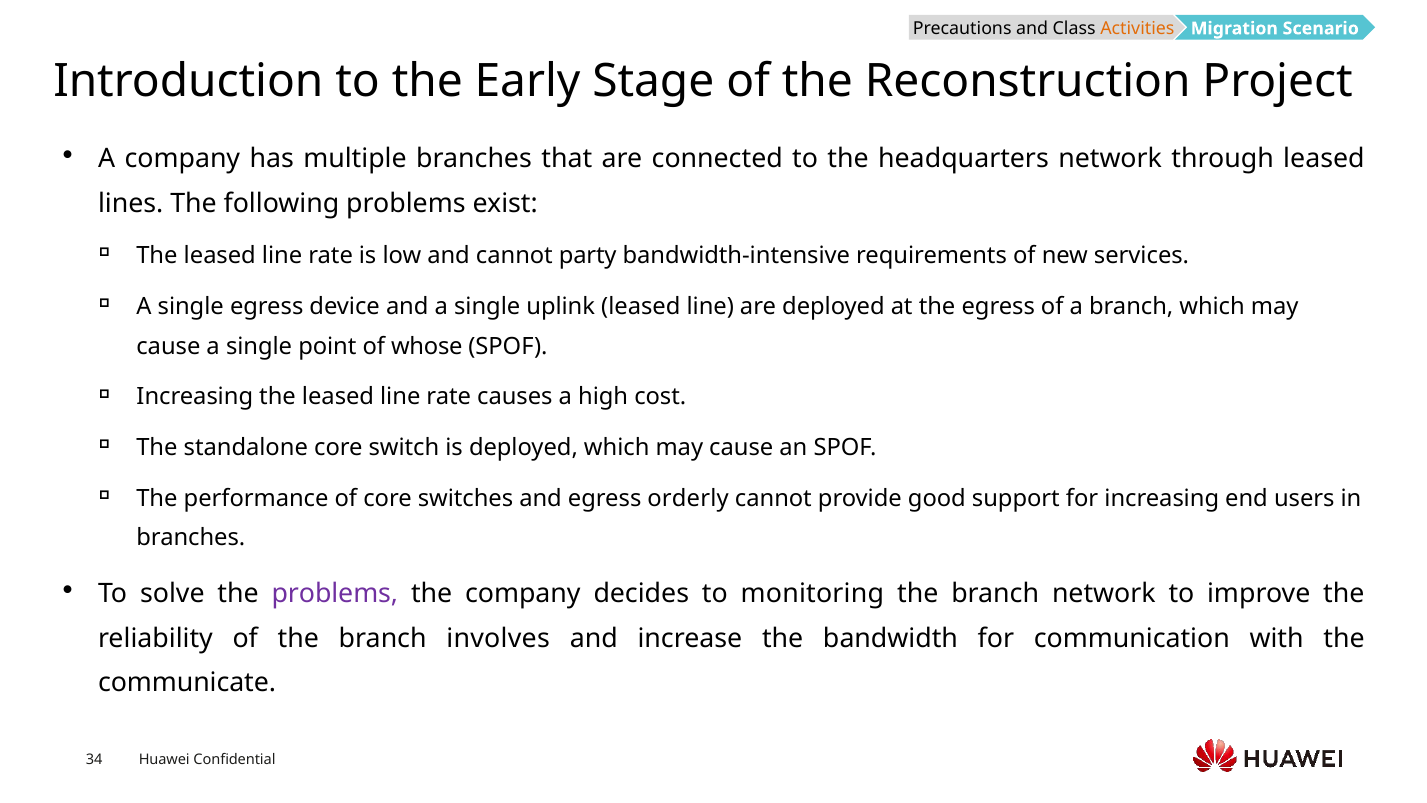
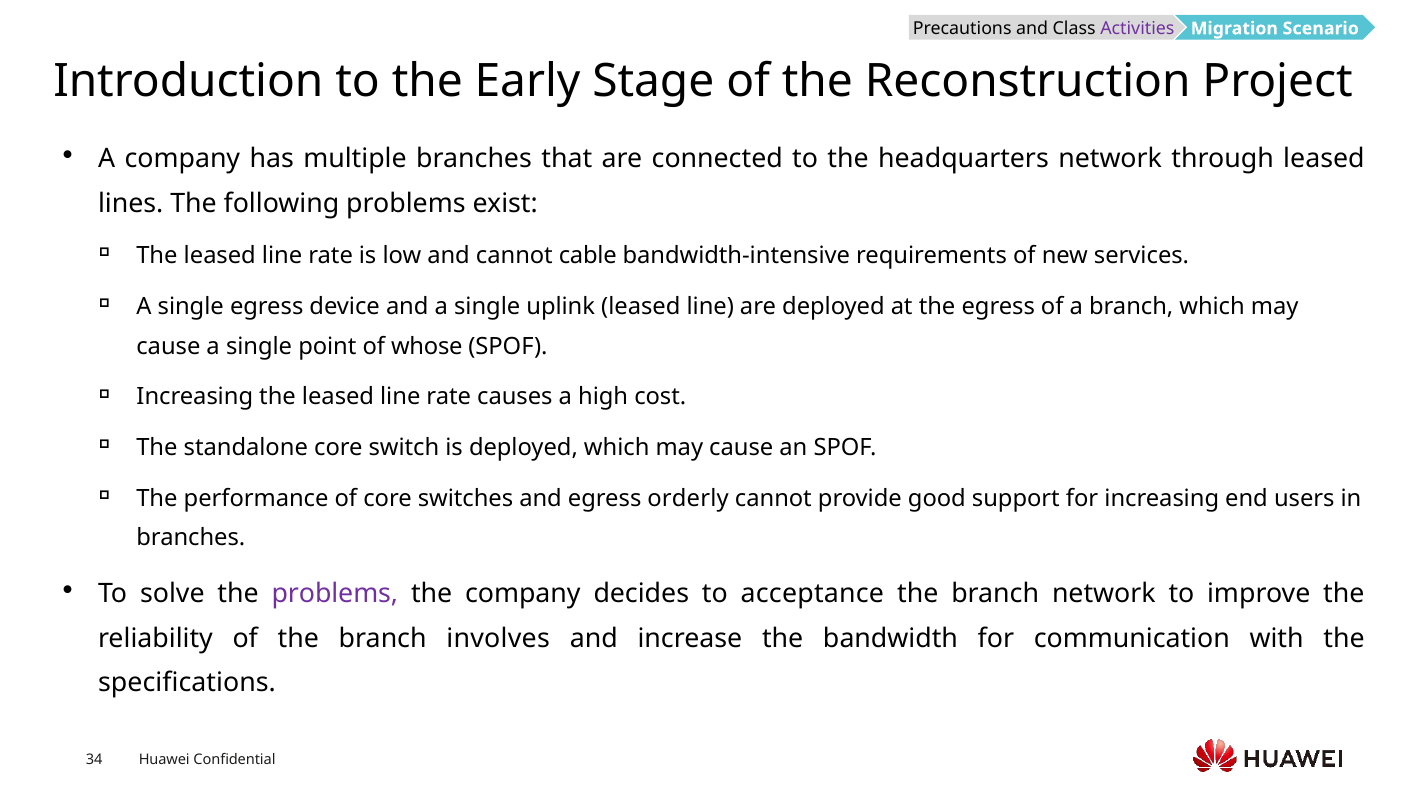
Activities colour: orange -> purple (1137, 28)
party: party -> cable (588, 256)
monitoring: monitoring -> acceptance (812, 593)
communicate: communicate -> specifications (187, 683)
